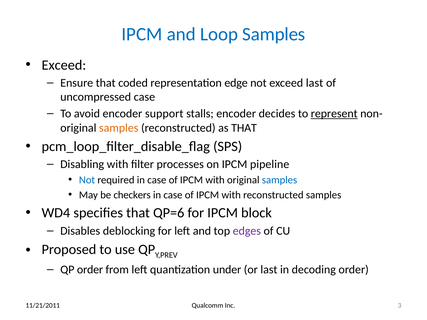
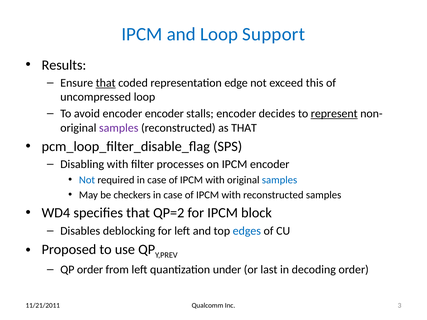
Loop Samples: Samples -> Support (274, 34)
Exceed: Exceed -> Results (64, 65)
that underline: none -> present (106, 83)
exceed last: last -> this (315, 83)
uncompressed case: case -> loop (144, 97)
encoder support: support -> encoder (164, 114)
samples colour: orange -> purple (119, 128)
IPCM pipeline: pipeline -> encoder (270, 165)
QP=6: QP=6 -> QP=2 (169, 213)
edges colour: purple -> blue (247, 231)
